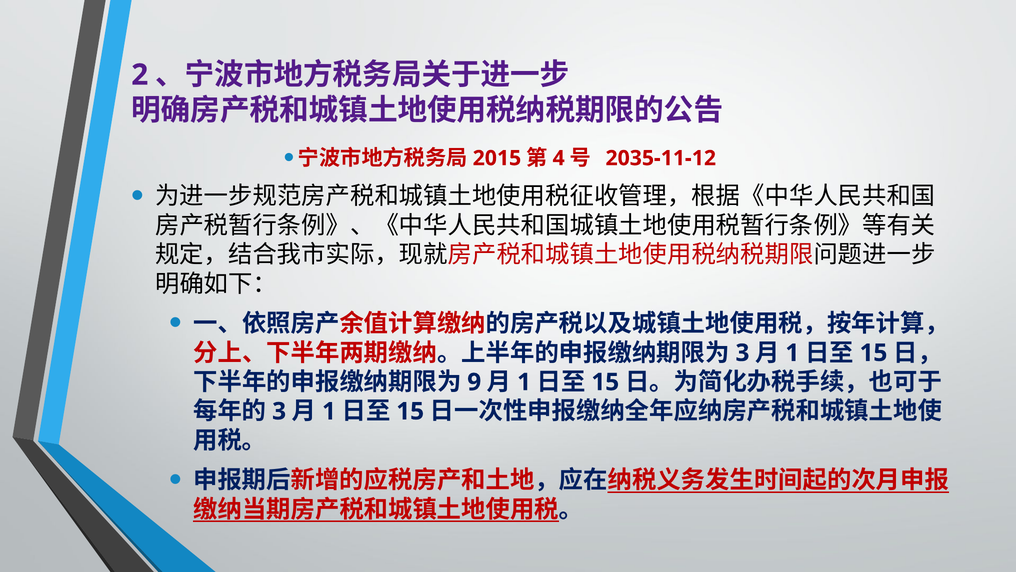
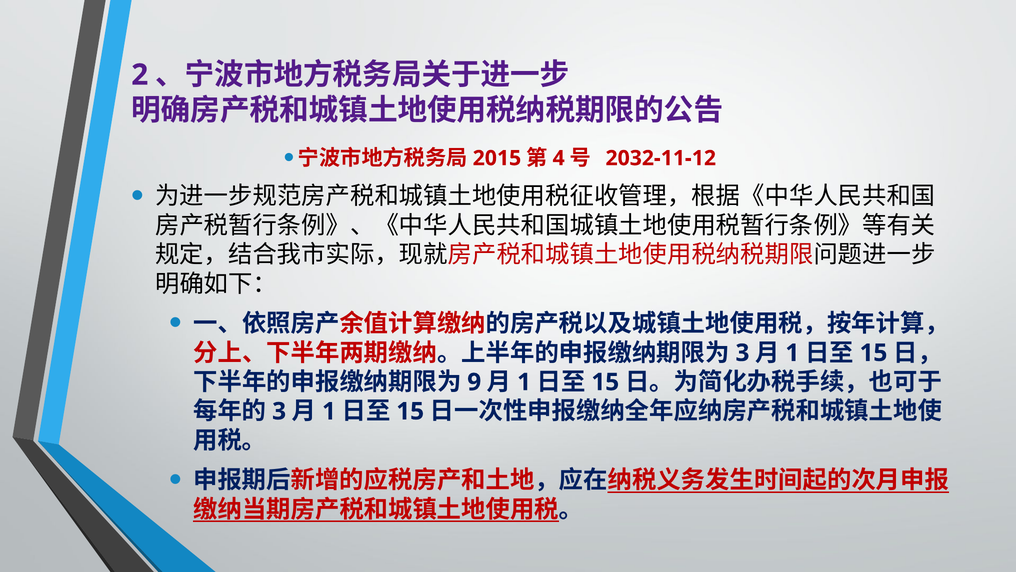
2035-11-12: 2035-11-12 -> 2032-11-12 (661, 158)
